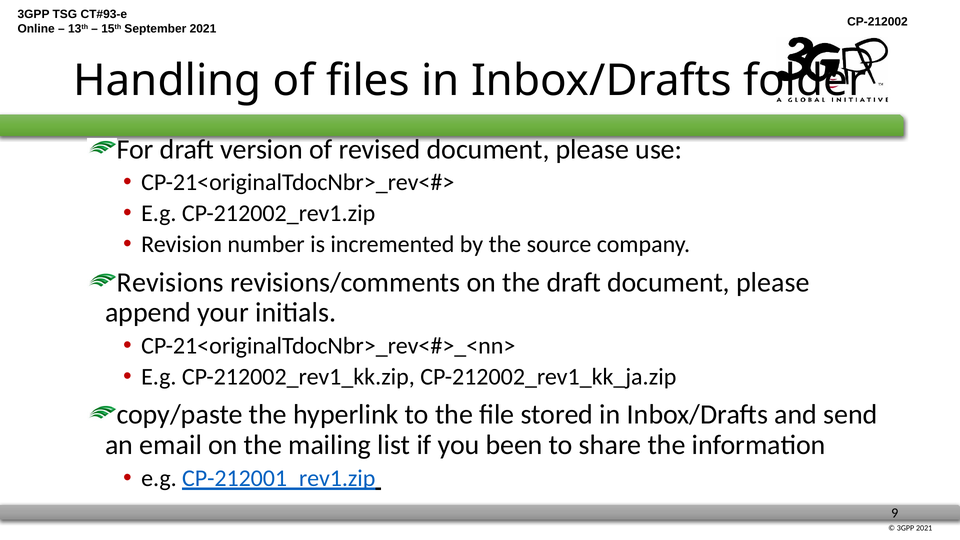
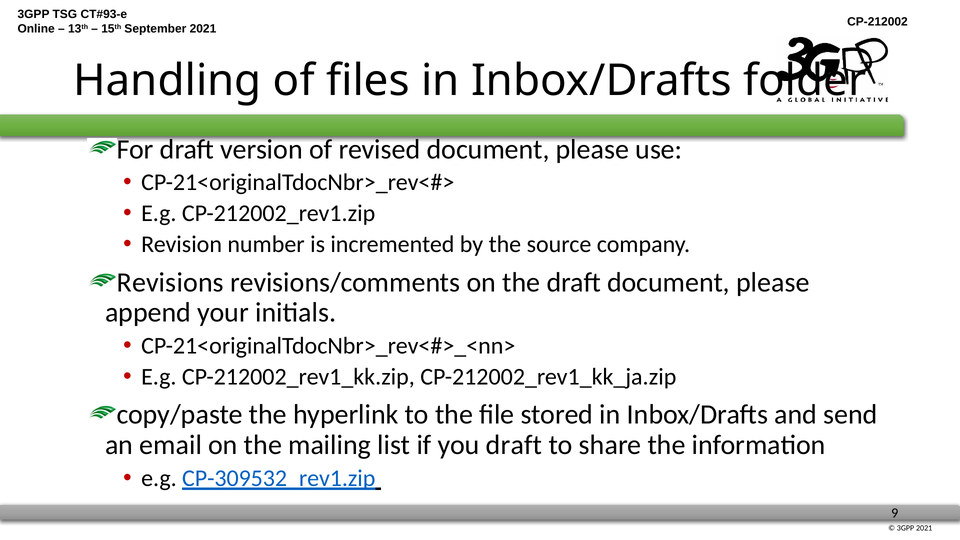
you been: been -> draft (514, 445)
CP-212001_rev1.zip: CP-212001_rev1.zip -> CP-309532_rev1.zip (279, 478)
